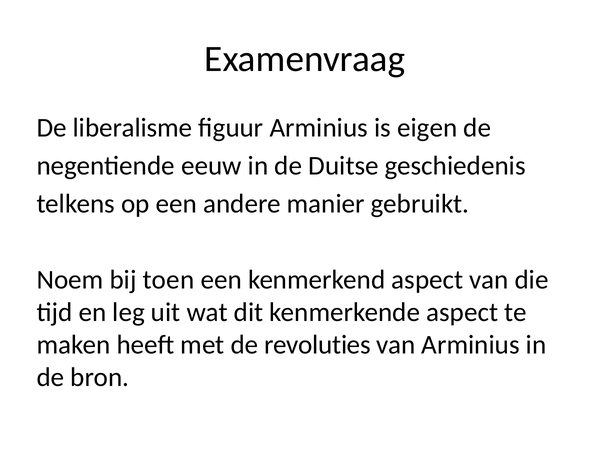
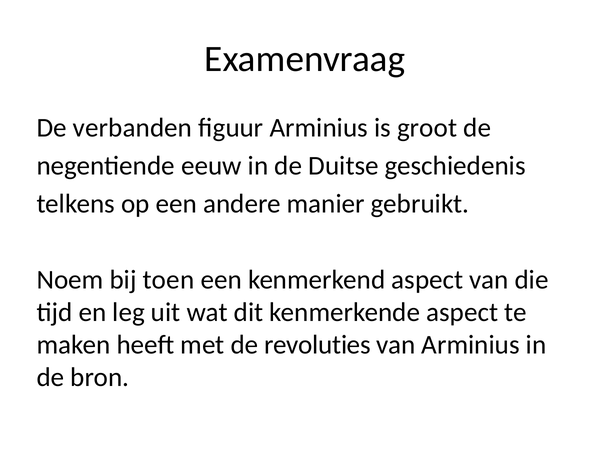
liberalisme: liberalisme -> verbanden (133, 128)
eigen: eigen -> groot (427, 128)
